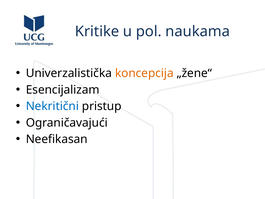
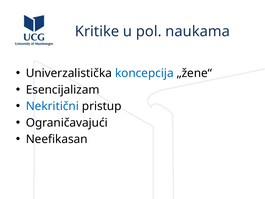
koncepcija colour: orange -> blue (144, 73)
